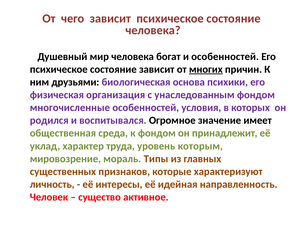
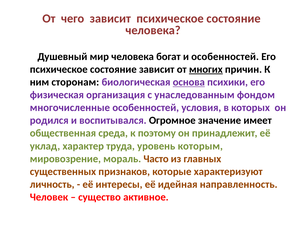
друзьями: друзьями -> сторонам (75, 82)
основа underline: none -> present (189, 82)
к фондом: фондом -> поэтому (157, 133)
Типы: Типы -> Часто (156, 158)
